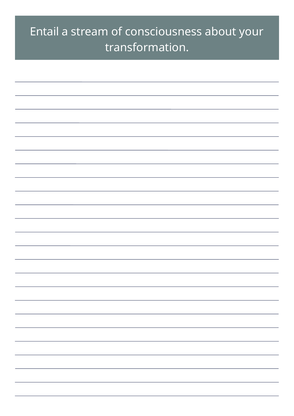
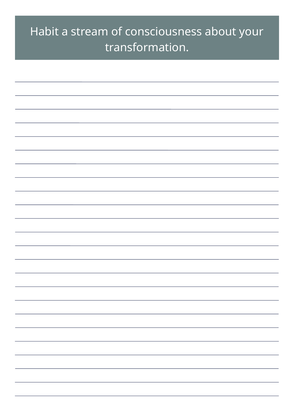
Entail: Entail -> Habit (44, 32)
